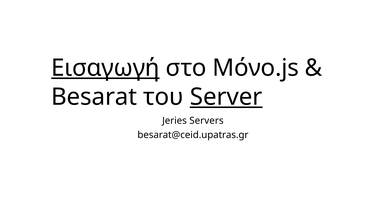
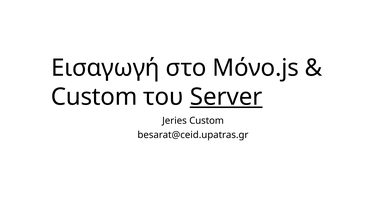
Εισαγωγή underline: present -> none (105, 68)
Besarat: Besarat -> Custom (94, 97)
Jeries Servers: Servers -> Custom (207, 121)
